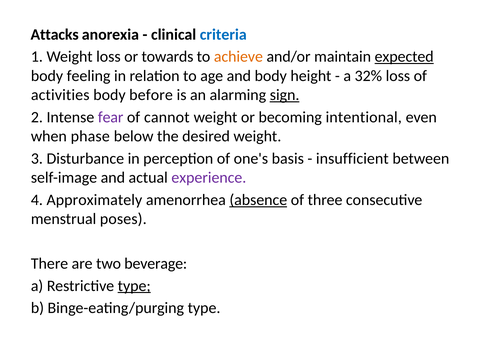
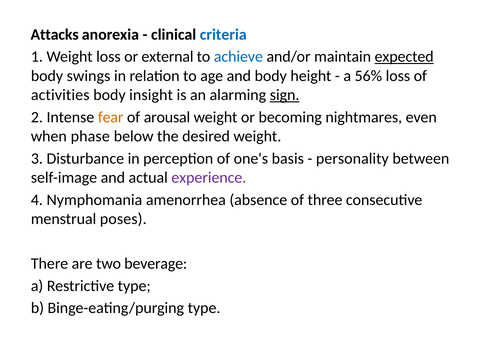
towards: towards -> external (167, 57)
achieve colour: orange -> blue (238, 57)
feeling: feeling -> swings (89, 76)
32%: 32% -> 56% (368, 76)
before: before -> insight (151, 95)
fear colour: purple -> orange (111, 117)
cannot: cannot -> arousal (167, 117)
intentional: intentional -> nightmares (364, 117)
insufficient: insufficient -> personality (352, 158)
Approximately: Approximately -> Nymphomania (94, 200)
absence underline: present -> none (258, 200)
type underline: present -> none (134, 286)
